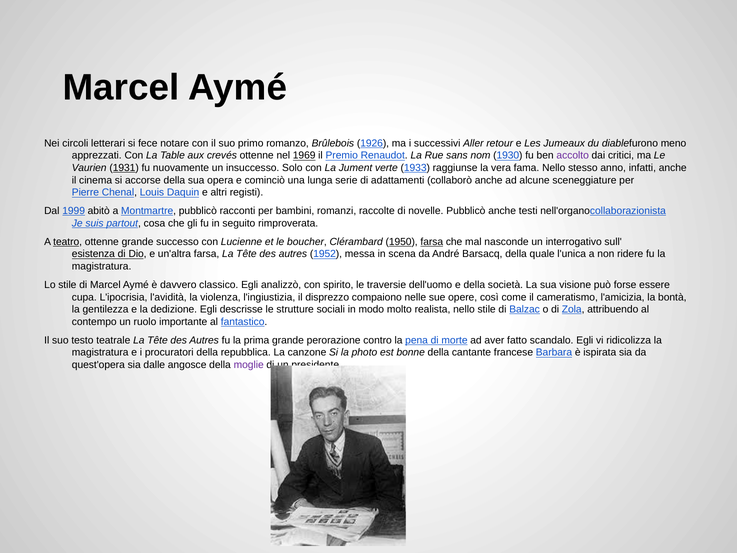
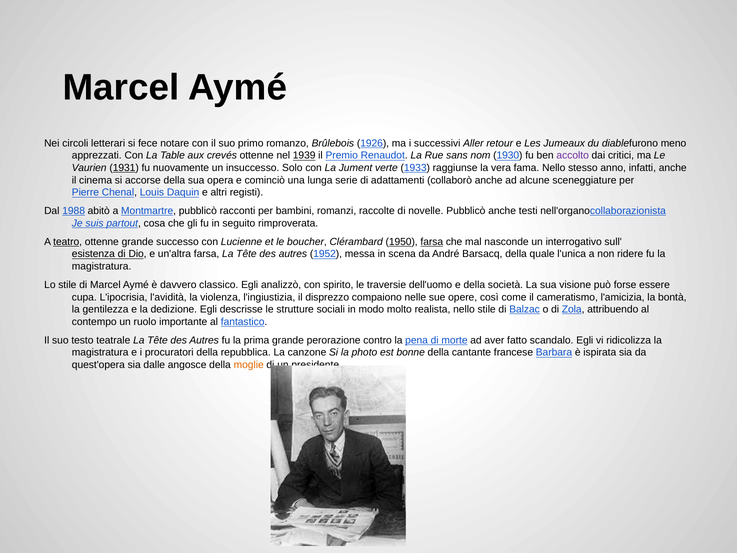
1969: 1969 -> 1939 (304, 156)
1999: 1999 -> 1988 (74, 211)
moglie colour: purple -> orange (249, 365)
